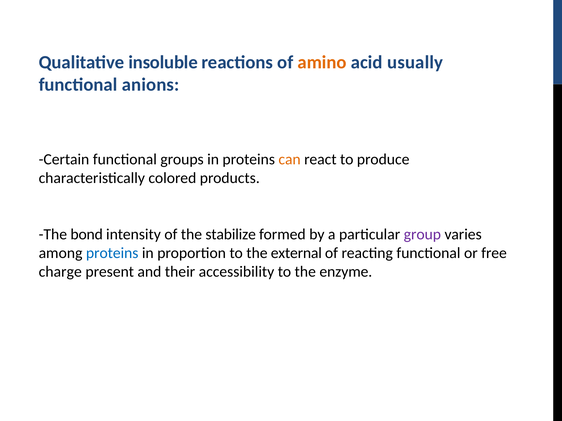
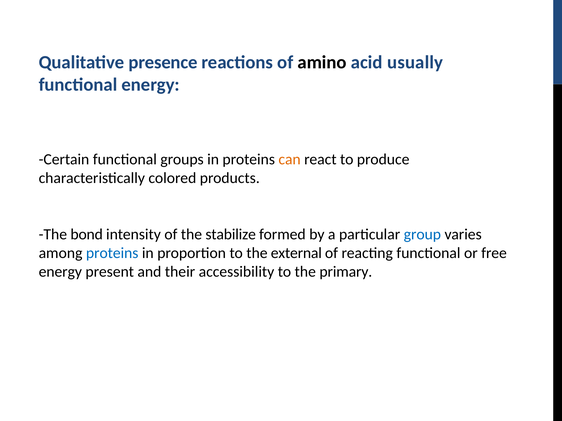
insoluble: insoluble -> presence (163, 62)
amino colour: orange -> black (322, 62)
functional anions: anions -> energy (151, 85)
group colour: purple -> blue (422, 234)
charge: charge -> energy (60, 272)
enzyme: enzyme -> primary (346, 272)
